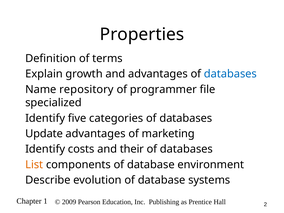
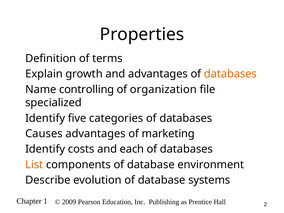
databases colour: blue -> orange (230, 74)
repository: repository -> controlling (87, 89)
programmer: programmer -> organization (163, 89)
Update: Update -> Causes (44, 134)
their: their -> each (132, 149)
